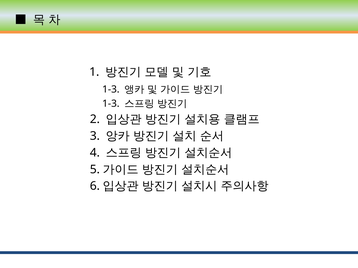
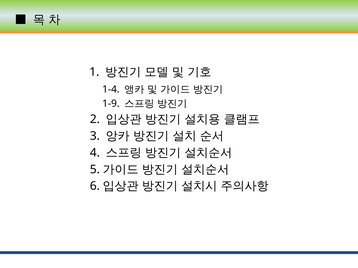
1-3: 1-3 -> 1-4 (111, 90)
1-3: 1-3 -> 1-9 (111, 104)
